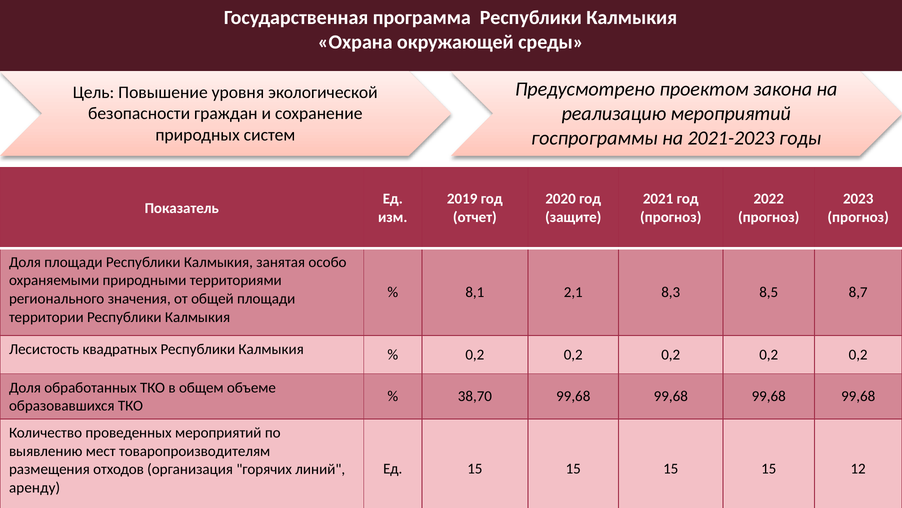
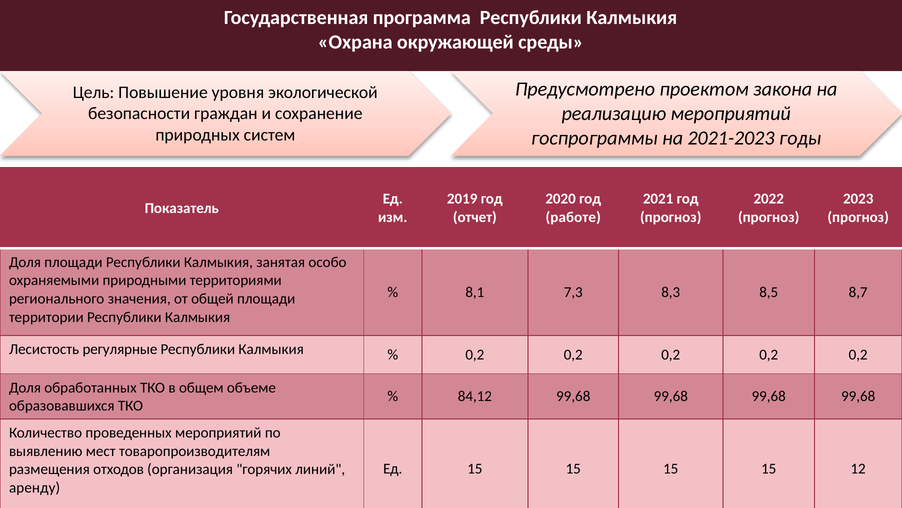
защите: защите -> работе (573, 217)
2,1: 2,1 -> 7,3 (573, 292)
квадратных: квадратных -> регулярные (120, 349)
38,70: 38,70 -> 84,12 (475, 396)
